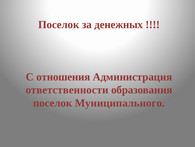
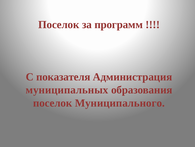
денежных: денежных -> программ (119, 25)
отношения: отношения -> показателя (63, 77)
ответственности: ответственности -> муниципальных (67, 90)
